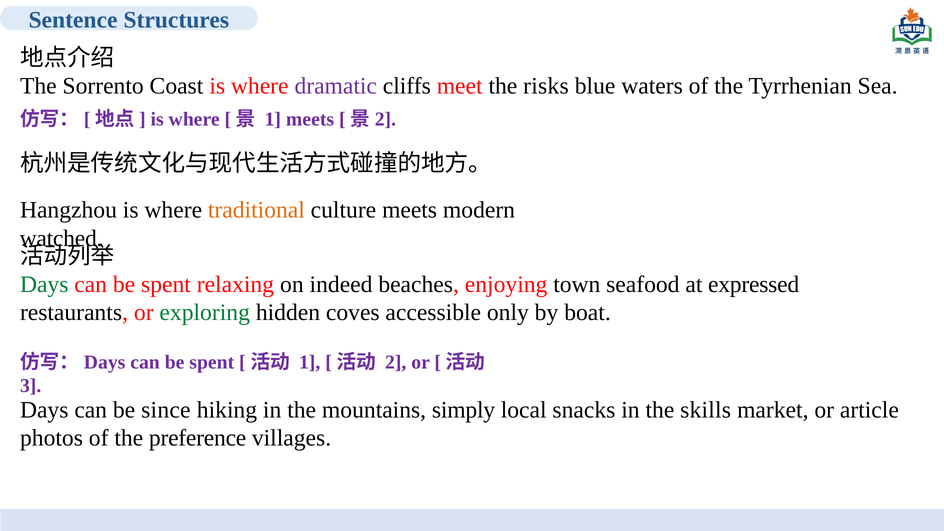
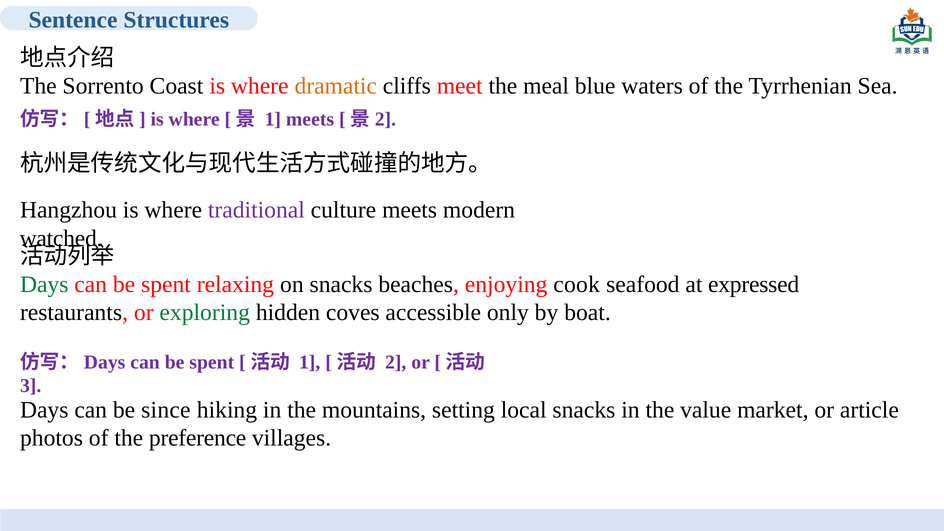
dramatic colour: purple -> orange (336, 86)
risks: risks -> meal (546, 86)
traditional colour: orange -> purple (256, 210)
on indeed: indeed -> snacks (341, 284)
town: town -> cook (577, 284)
simply: simply -> setting (463, 410)
skills: skills -> value (706, 410)
